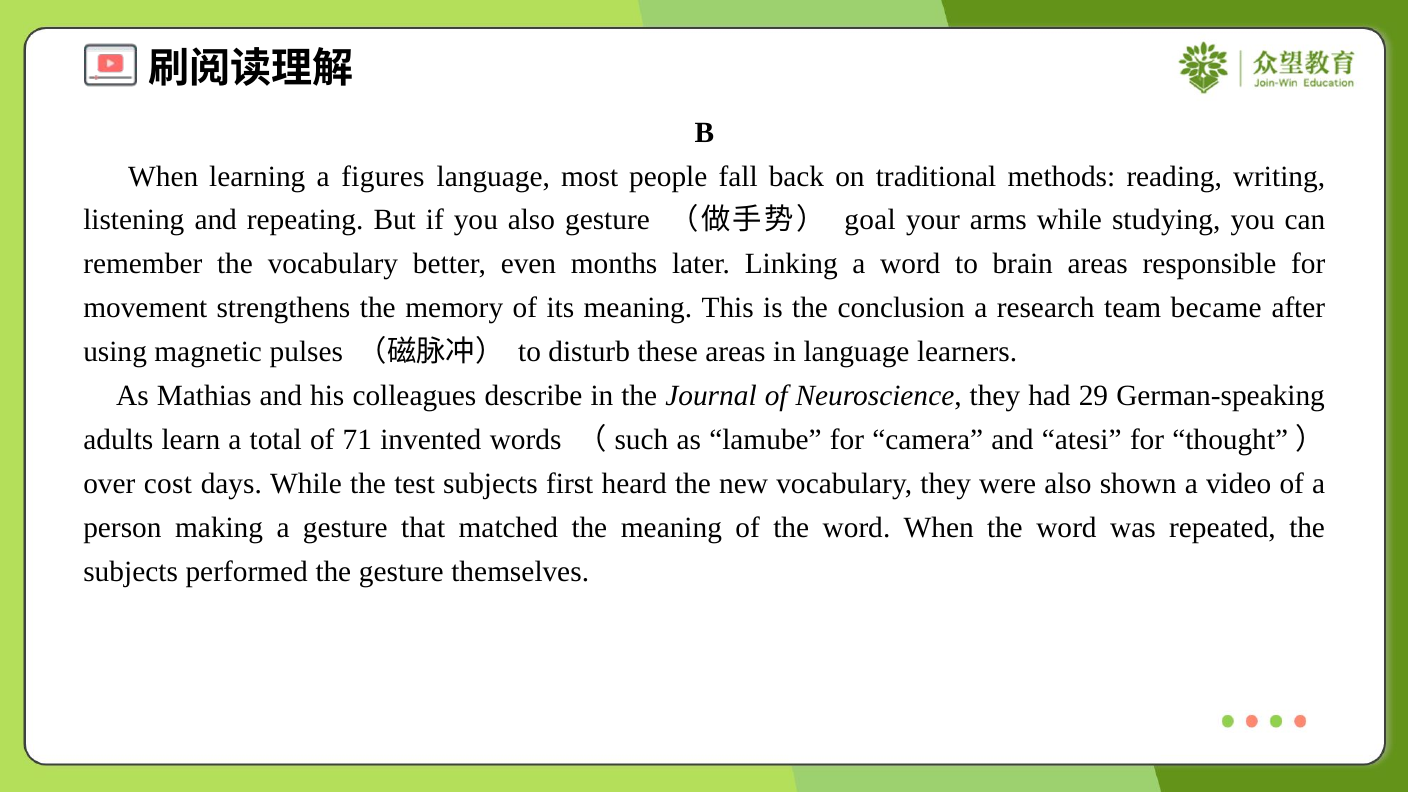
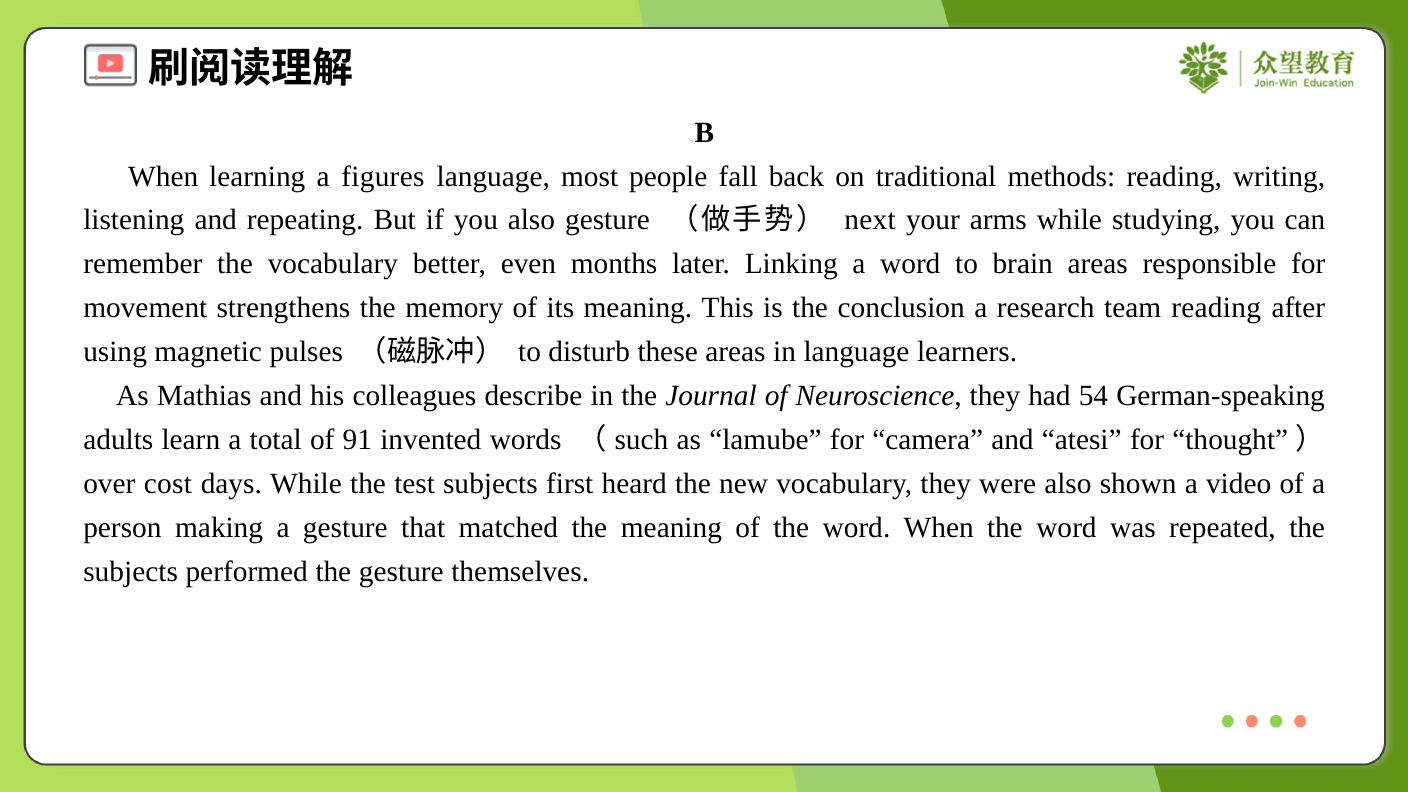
goal: goal -> next (870, 220)
team became: became -> reading (1216, 308)
29: 29 -> 54 (1093, 396)
71: 71 -> 91 (357, 440)
